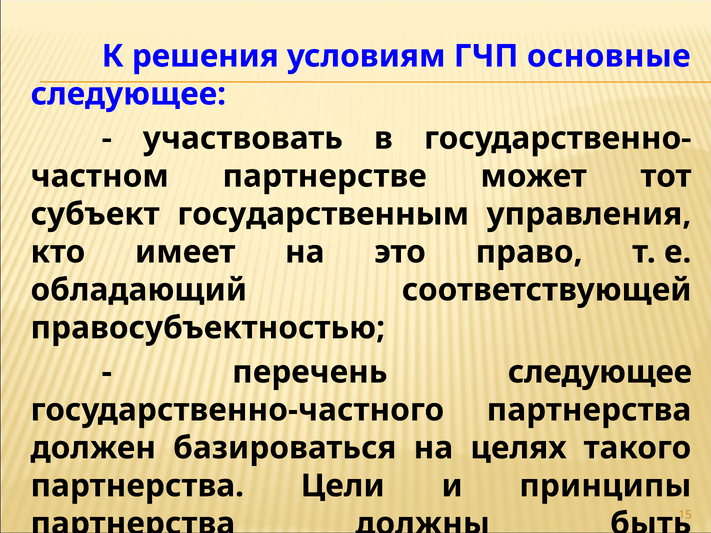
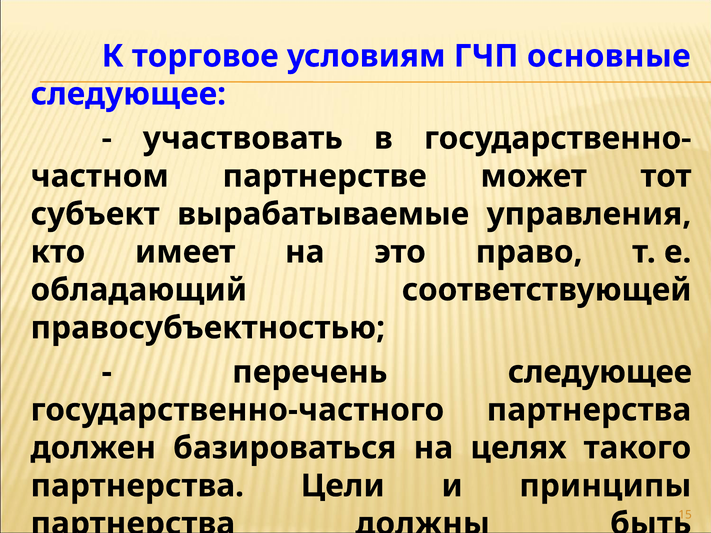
решения: решения -> торговое (205, 56)
государственным: государственным -> вырабатываемые (323, 214)
